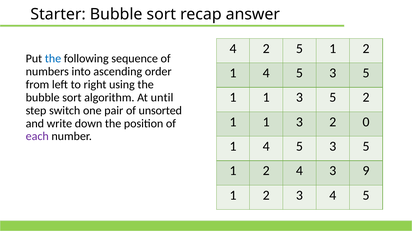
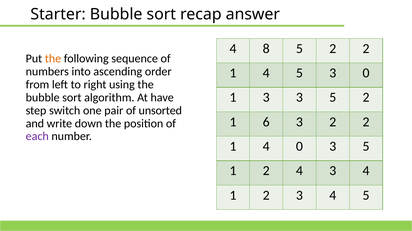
4 2: 2 -> 8 (266, 49)
1: 1 -> 2 (333, 49)
the colour: blue -> orange (53, 59)
5: 5 -> 0 (366, 73)
1: 1 -> 3 (266, 98)
until: until -> have (162, 98)
1: 1 -> 6 (266, 122)
3 2 0: 0 -> 2 (366, 122)
5: 5 -> 0 (299, 147)
4 3 9: 9 -> 4 (366, 171)
